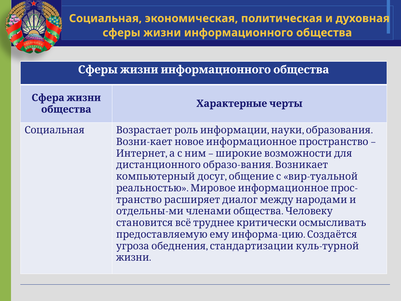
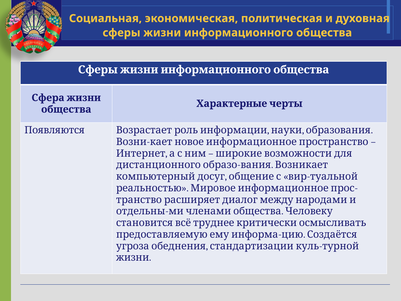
Социальная: Социальная -> Появляются (55, 130)
